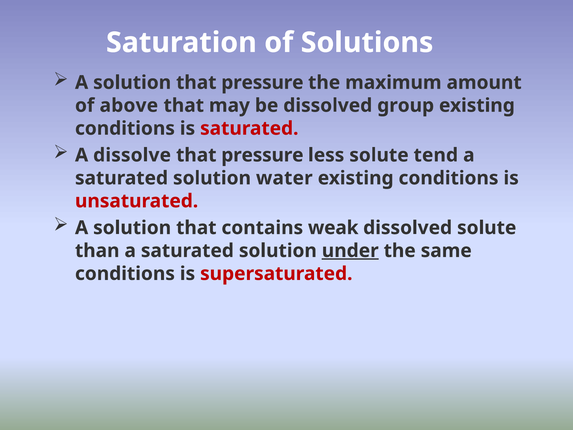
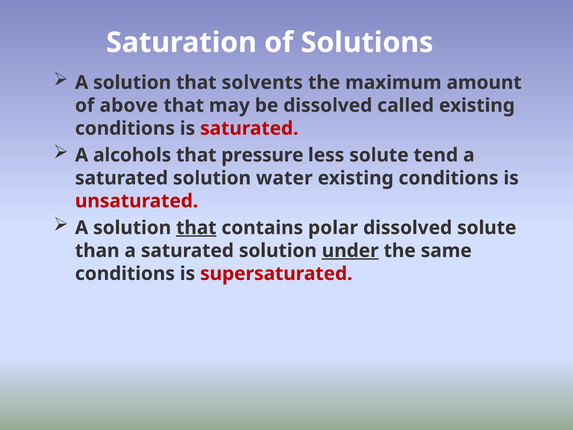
solution that pressure: pressure -> solvents (262, 83)
group: group -> called (406, 105)
dissolve: dissolve -> alcohols (132, 155)
that underline: none -> present (196, 228)
weak: weak -> polar (333, 228)
